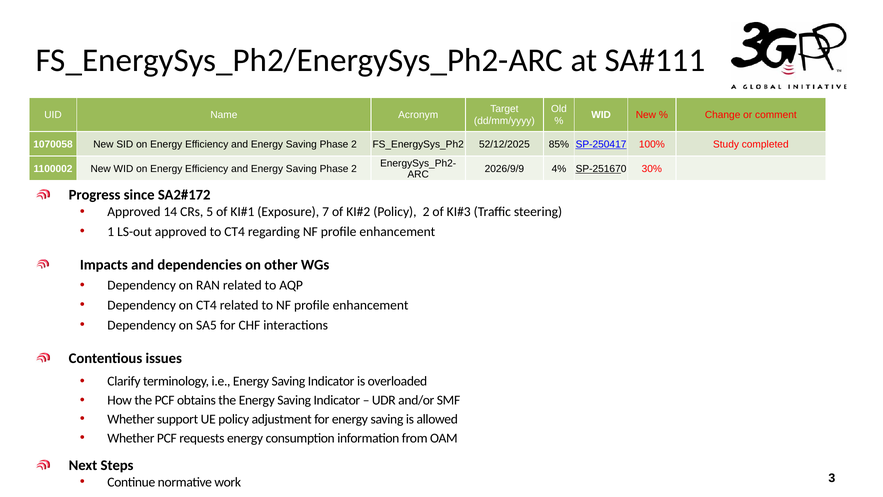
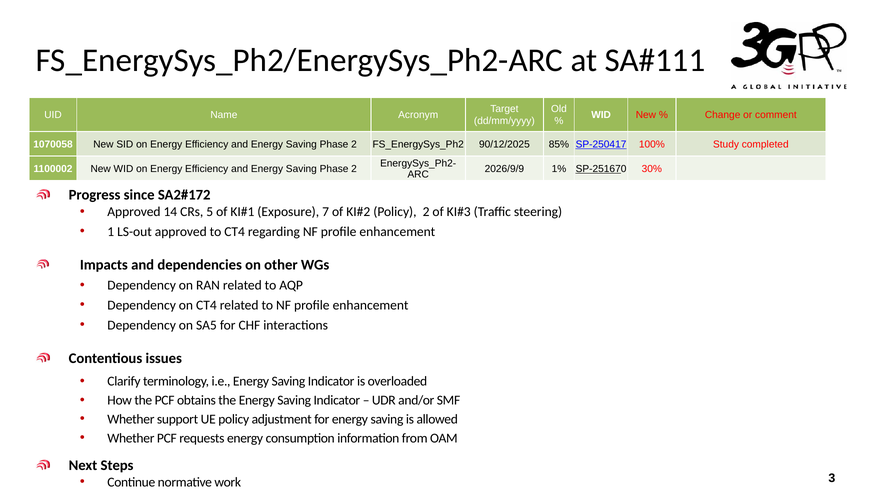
52/12/2025: 52/12/2025 -> 90/12/2025 (504, 144)
4%: 4% -> 1% (559, 169)
